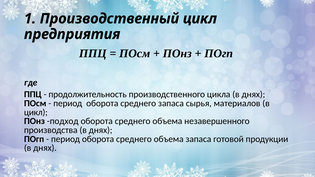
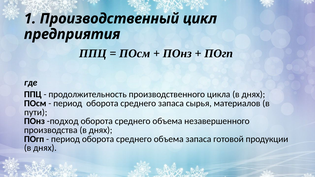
цикл: цикл -> пути (36, 112)
